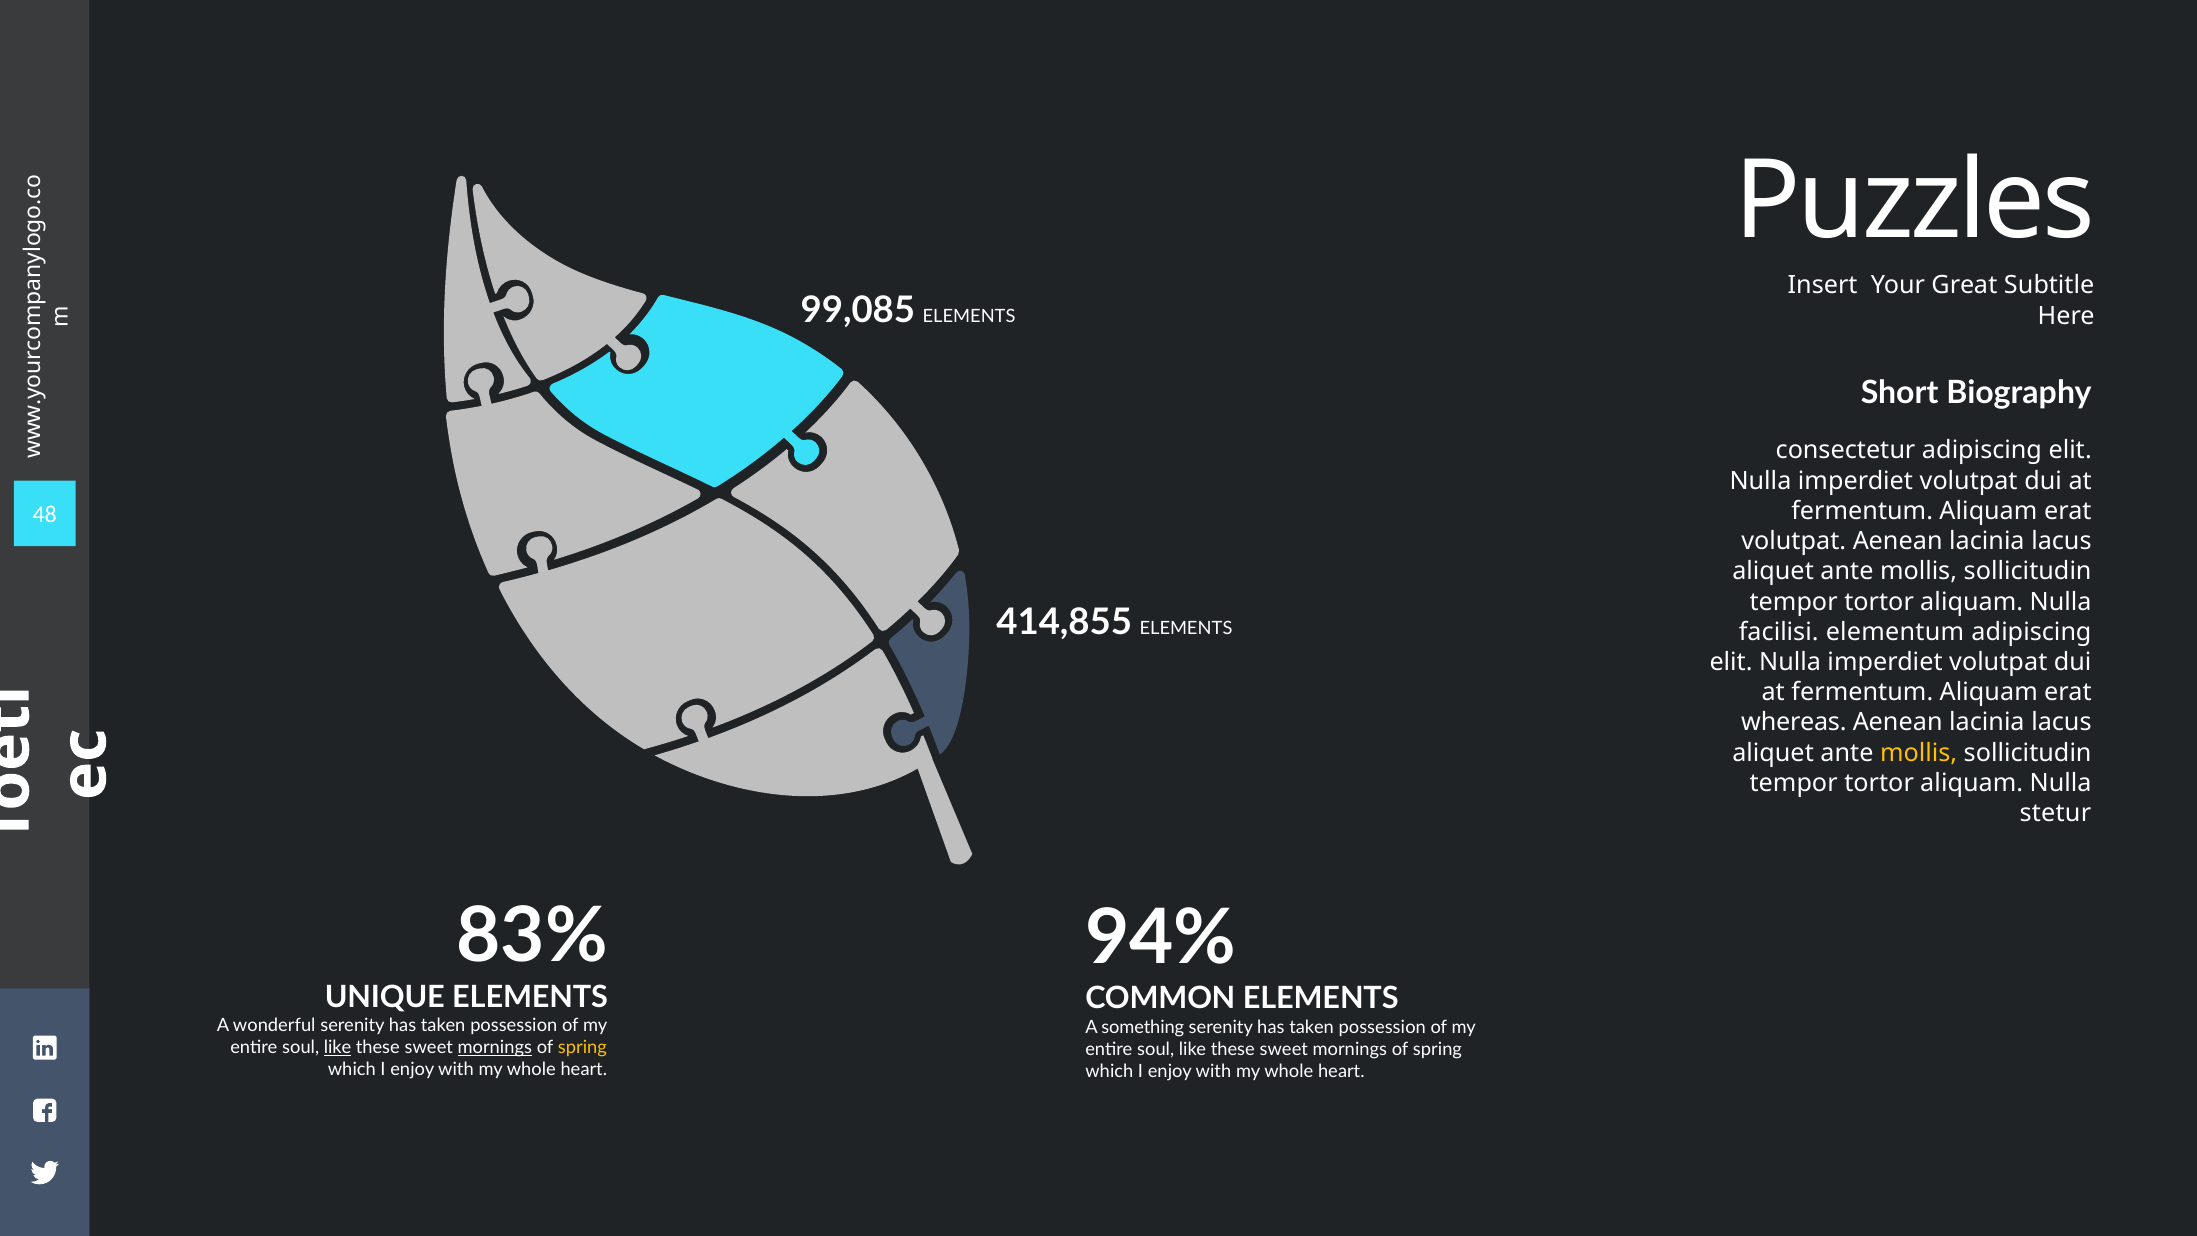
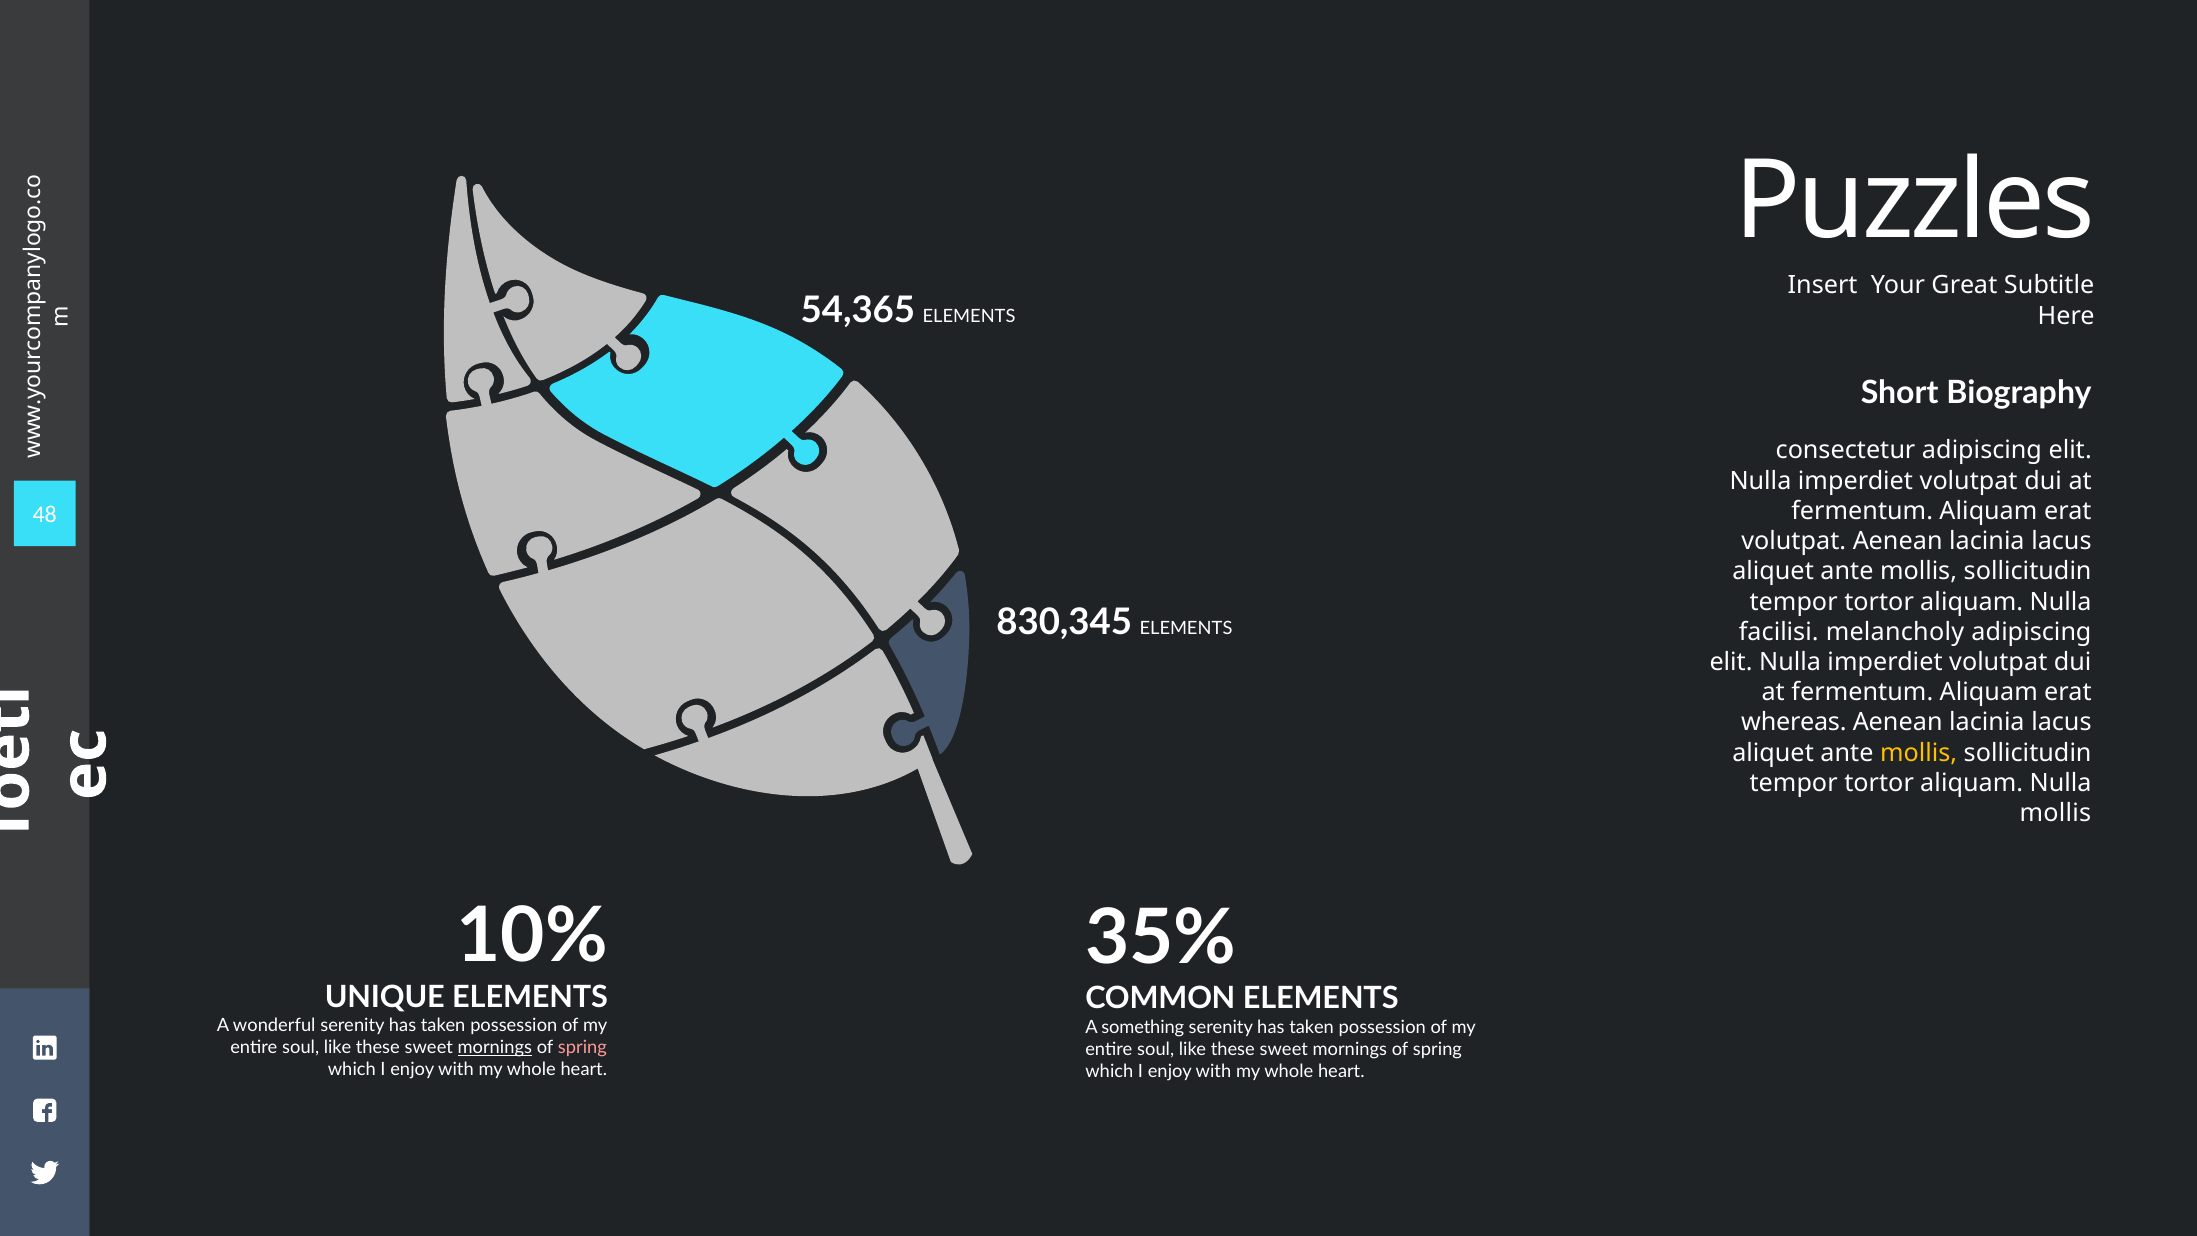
99,085: 99,085 -> 54,365 (858, 310)
414,855: 414,855 -> 830,345 (1064, 623)
elementum: elementum -> melancholy (1895, 632)
stetur: stetur -> mollis (2055, 813)
83%: 83% -> 10% (532, 936)
94%: 94% -> 35% (1161, 938)
like underline: present -> none (338, 1048)
spring colour: yellow -> pink (582, 1048)
